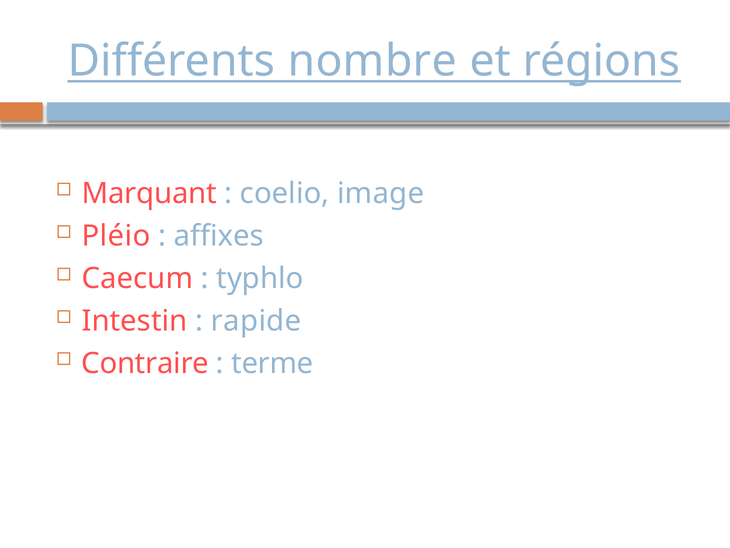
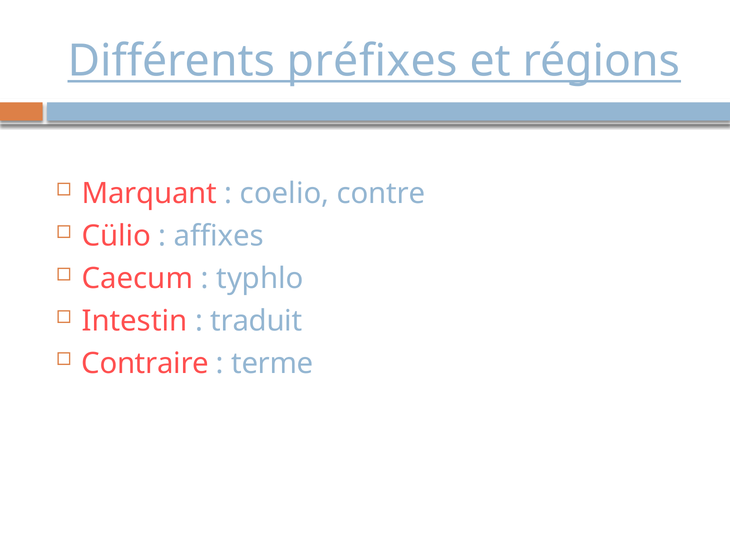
nombre: nombre -> préfixes (372, 61)
image: image -> contre (381, 193)
Pléio: Pléio -> Cülio (116, 236)
rapide: rapide -> traduit (256, 321)
